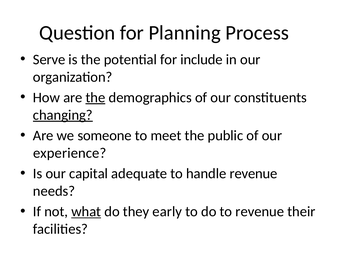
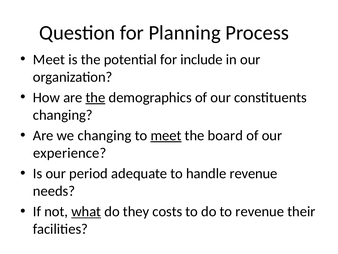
Serve: Serve -> Meet (49, 59)
changing underline: present -> none (63, 115)
we someone: someone -> changing (104, 135)
meet underline: none -> present (166, 135)
public: public -> board (225, 135)
capital: capital -> period (89, 173)
early: early -> costs (167, 211)
